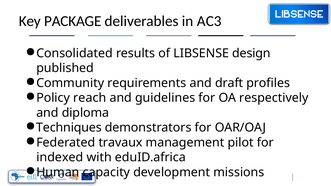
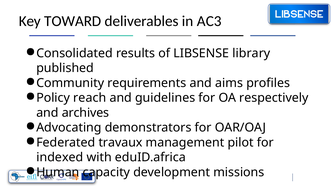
PACKAGE: PACKAGE -> TOWARD (73, 21)
design: design -> library (251, 53)
draft: draft -> aims (229, 83)
diploma: diploma -> archives (85, 113)
Techniques: Techniques -> Advocating (69, 128)
